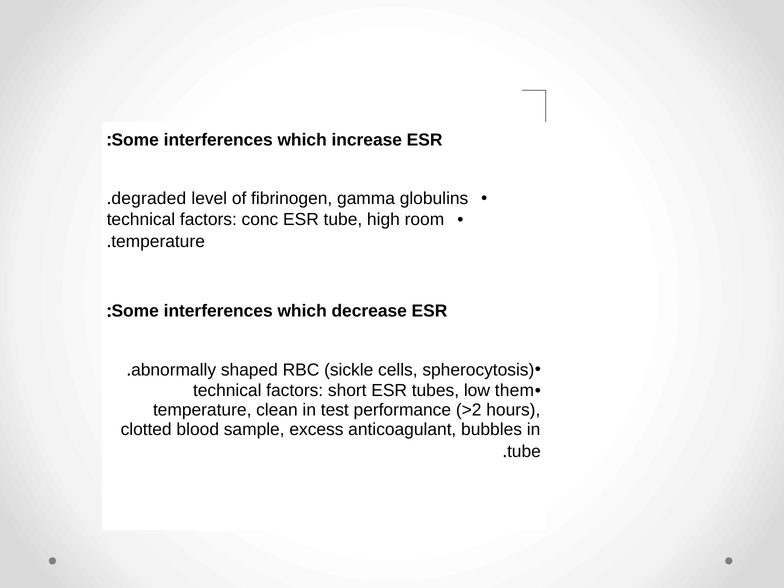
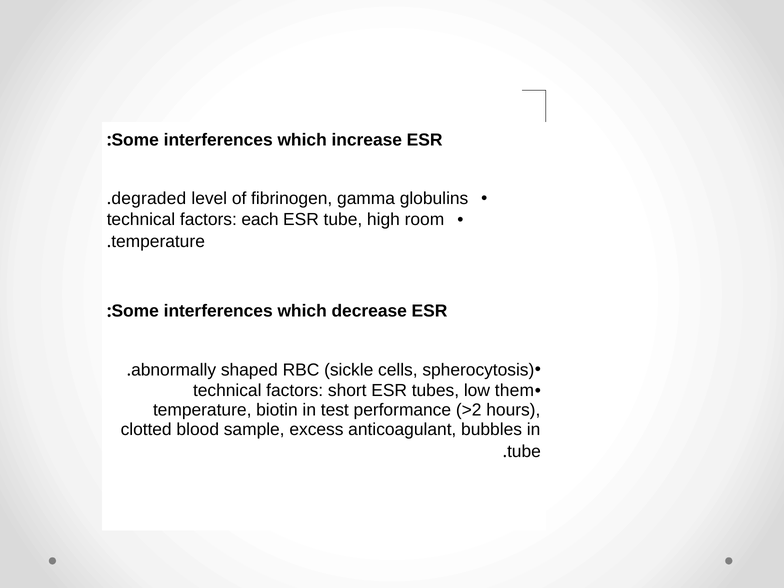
conc: conc -> each (260, 219)
clean: clean -> biotin (277, 410)
